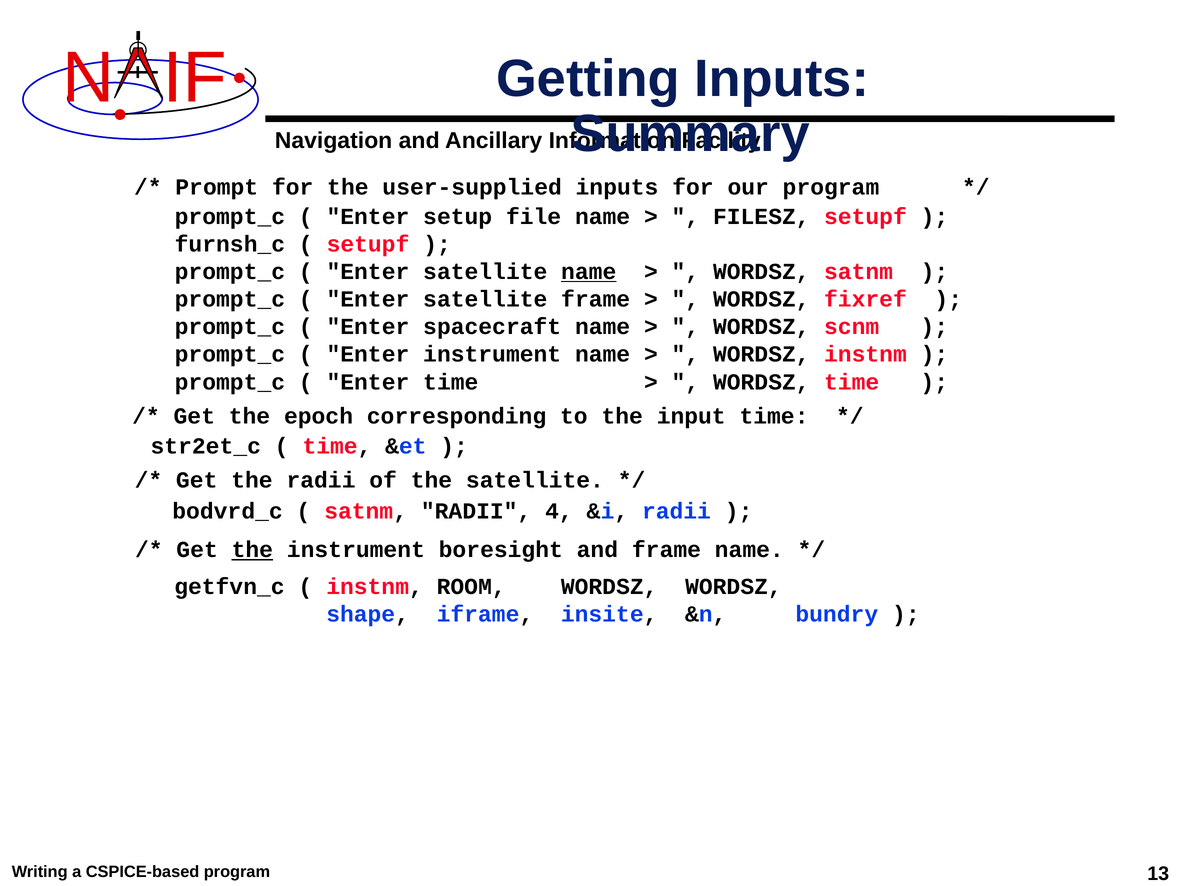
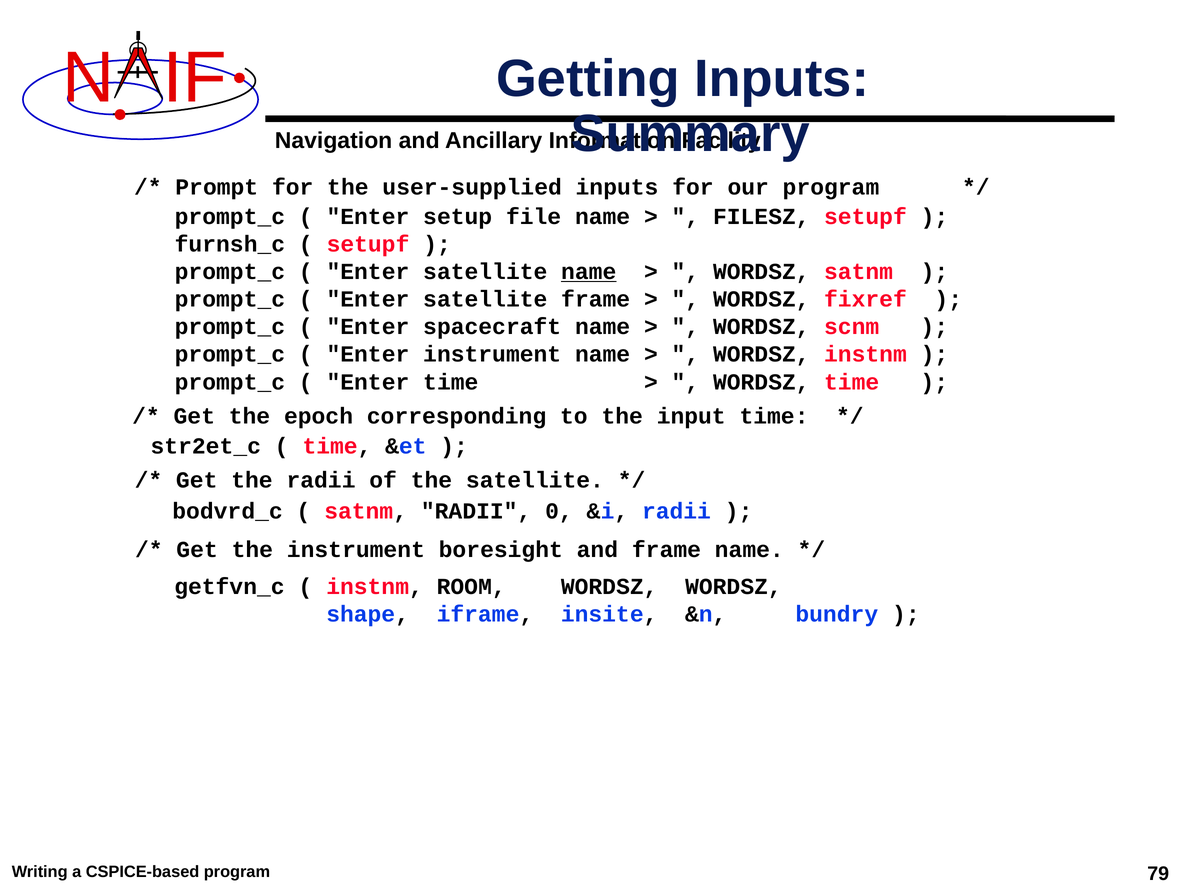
4: 4 -> 0 (559, 511)
the underline: present -> none (252, 550)
13: 13 -> 79 (1158, 874)
